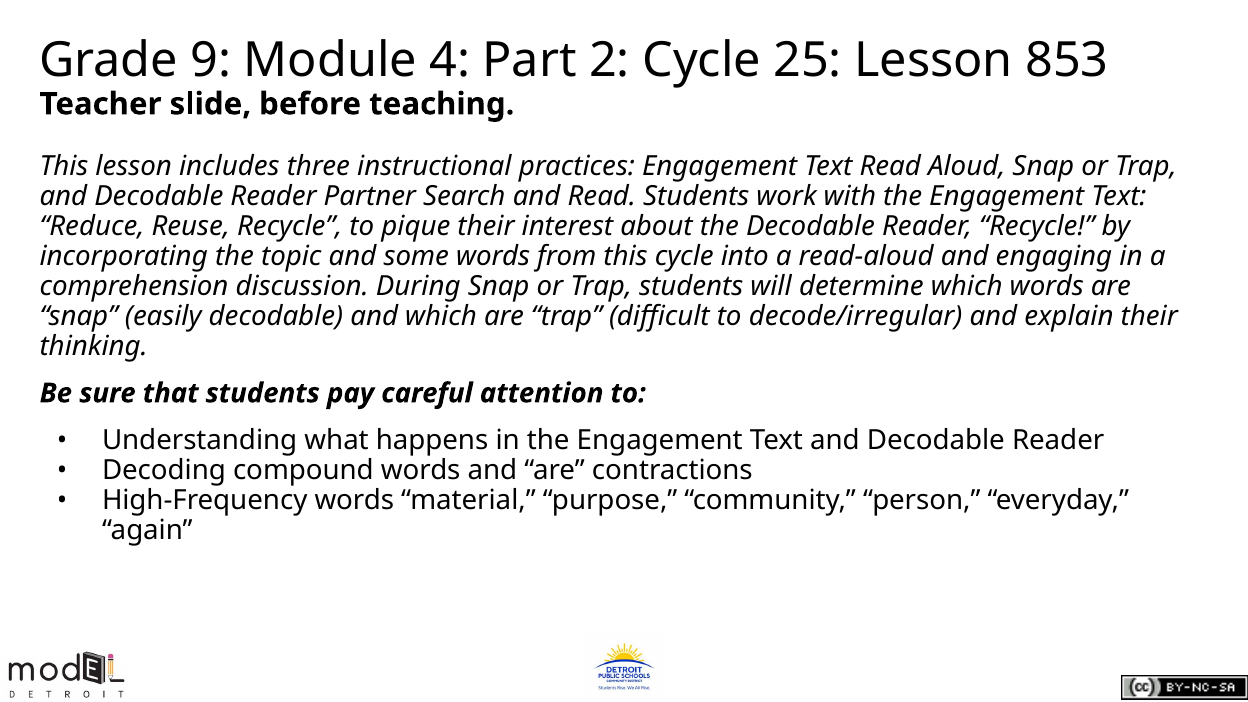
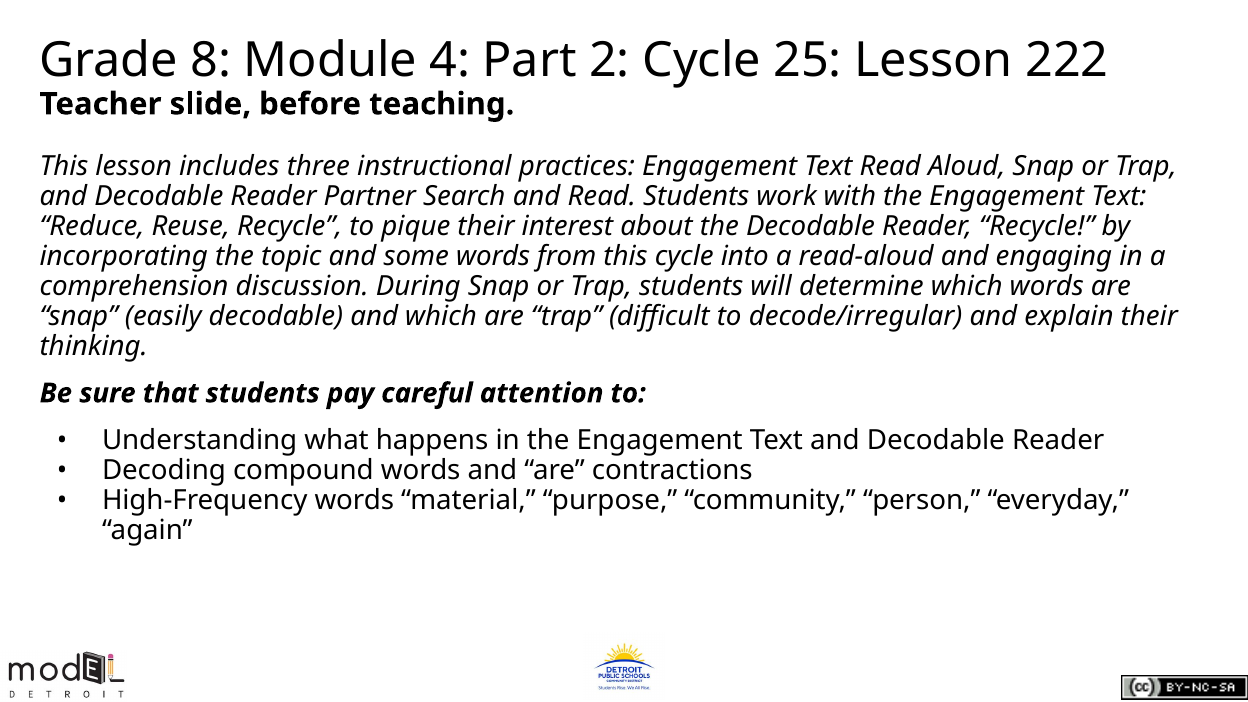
9: 9 -> 8 (211, 61)
853: 853 -> 222 (1067, 61)
